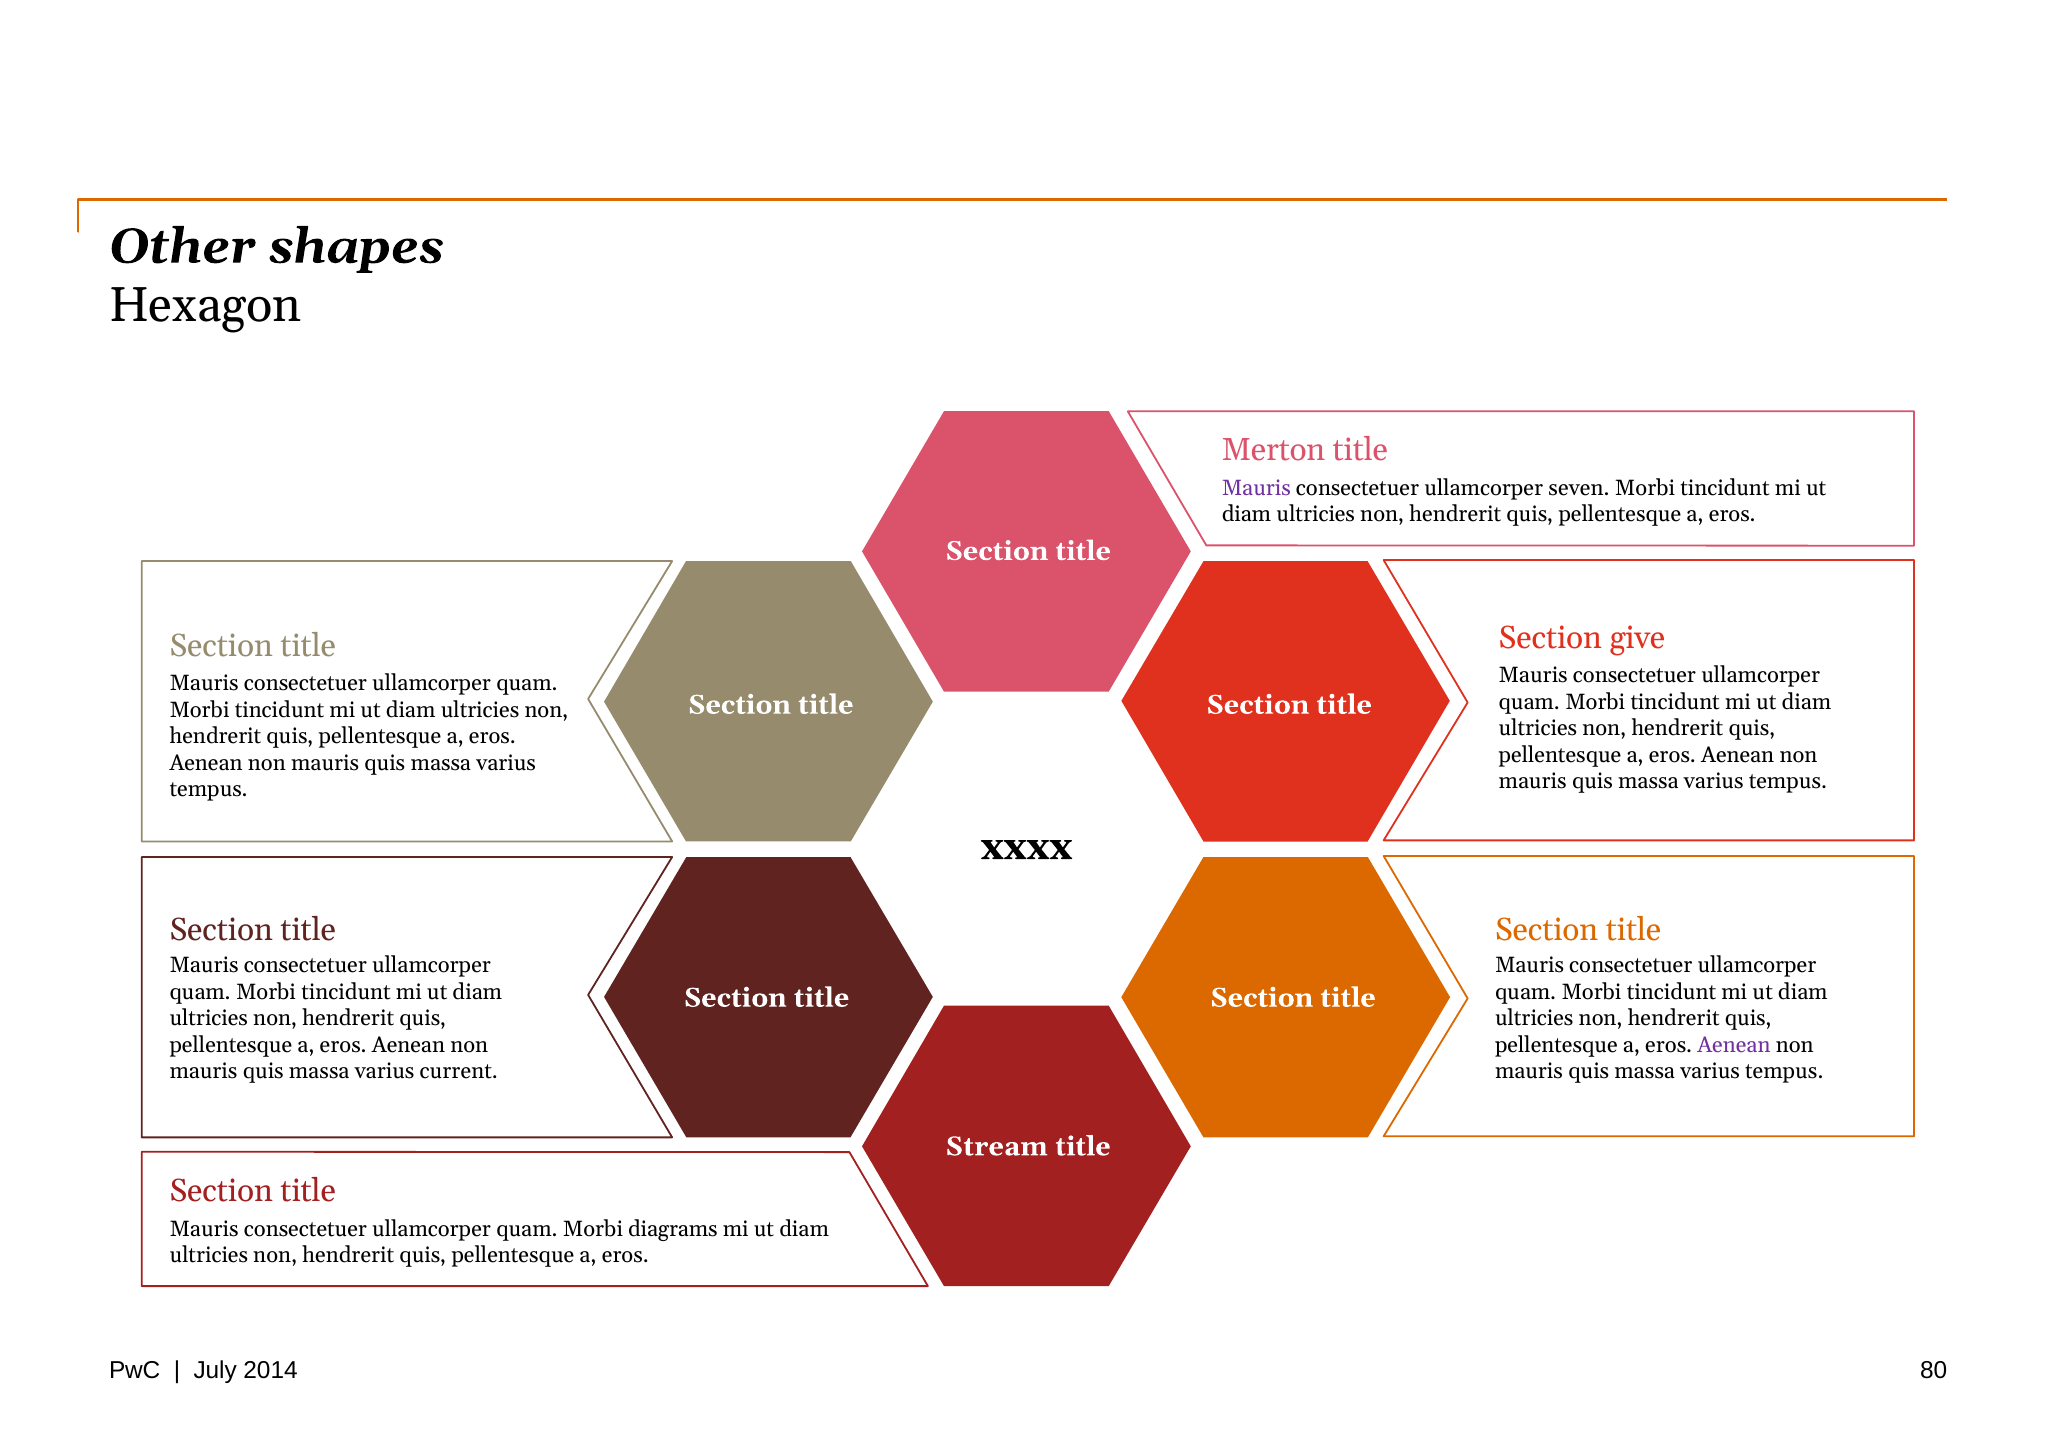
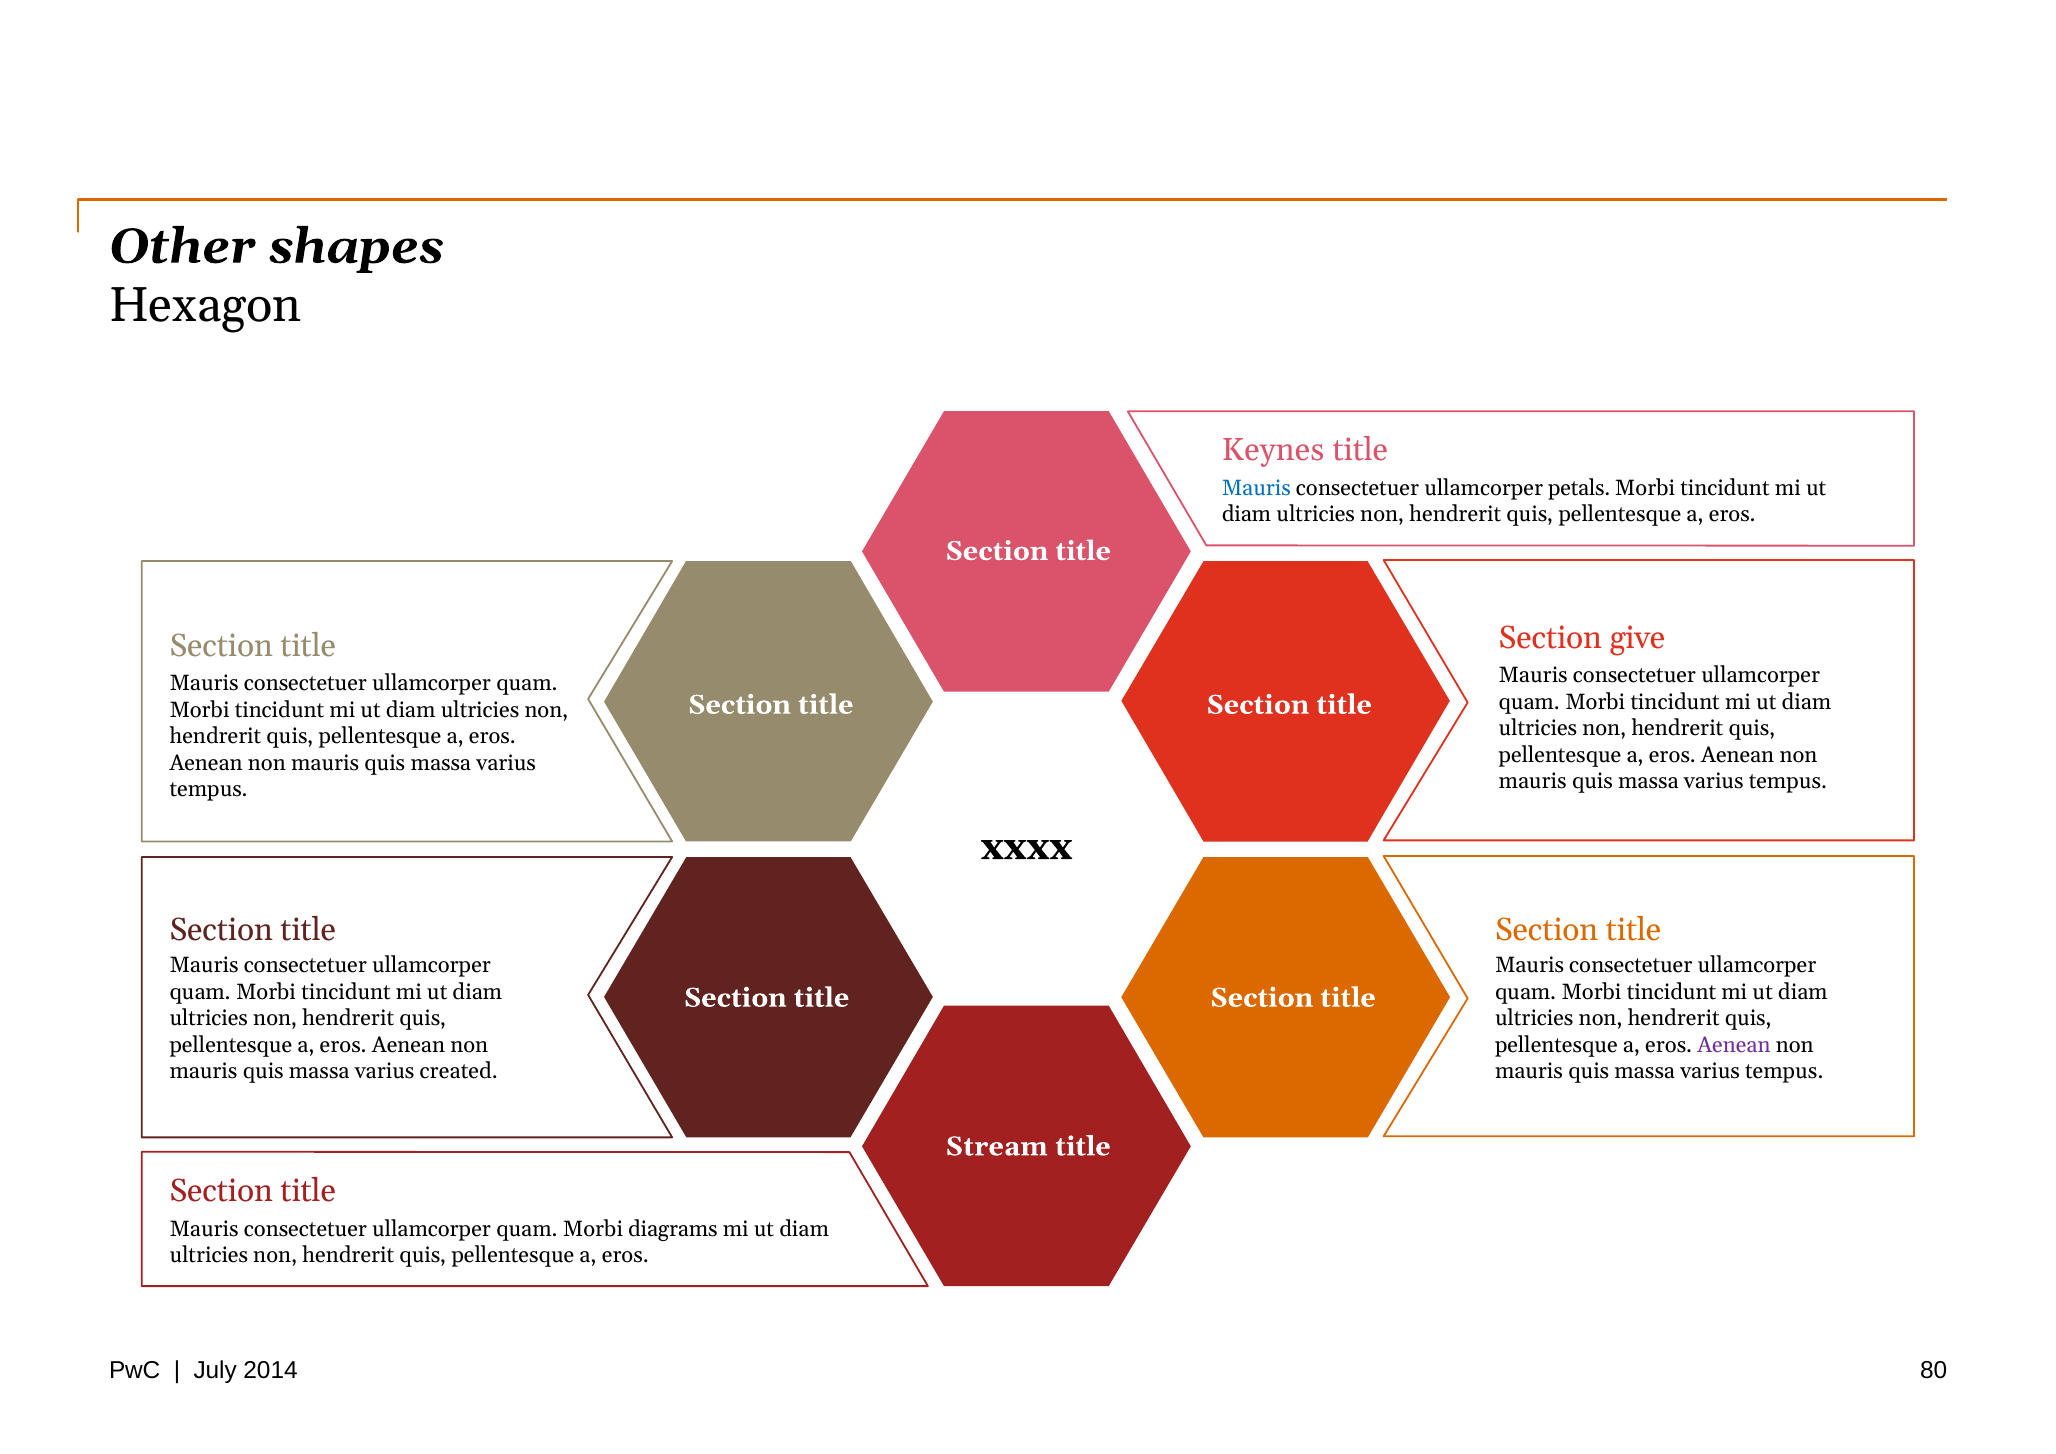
Merton: Merton -> Keynes (1273, 450)
Mauris colour: purple -> blue (1256, 488)
seven: seven -> petals (1579, 488)
current: current -> created (459, 1071)
